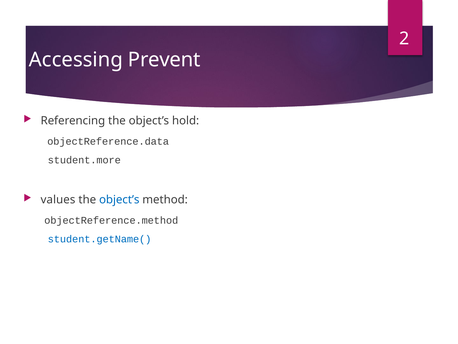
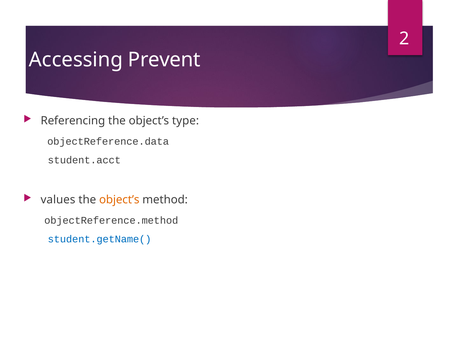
hold: hold -> type (186, 121)
student.more: student.more -> student.acct (84, 160)
object’s colour: blue -> orange (119, 199)
